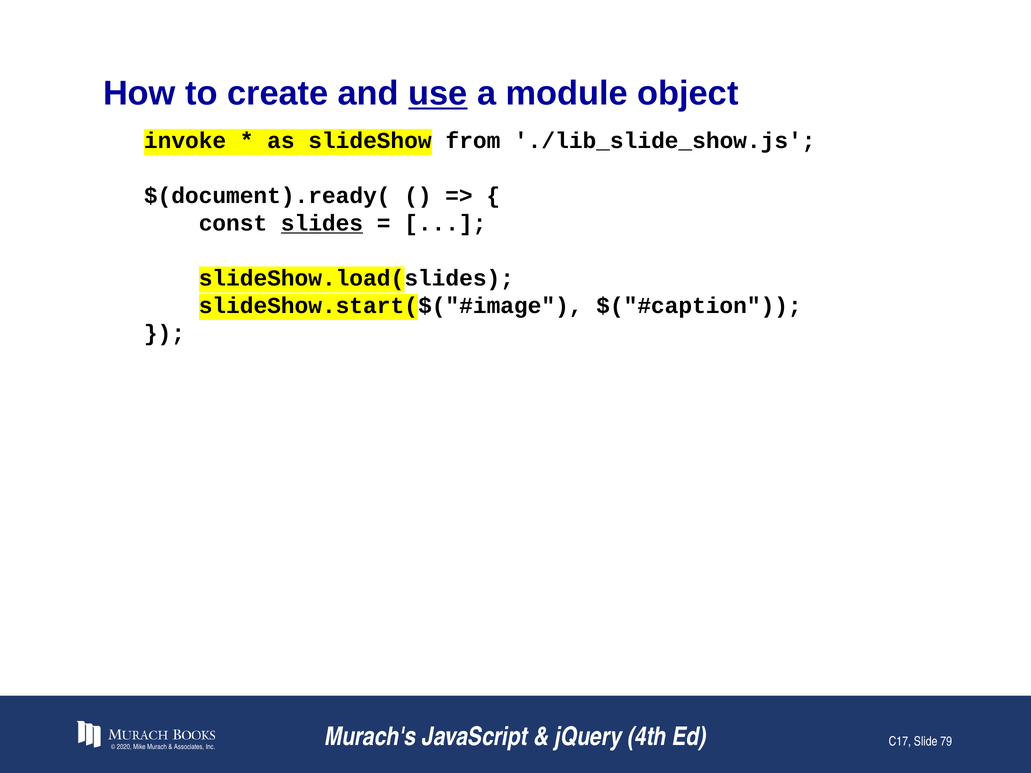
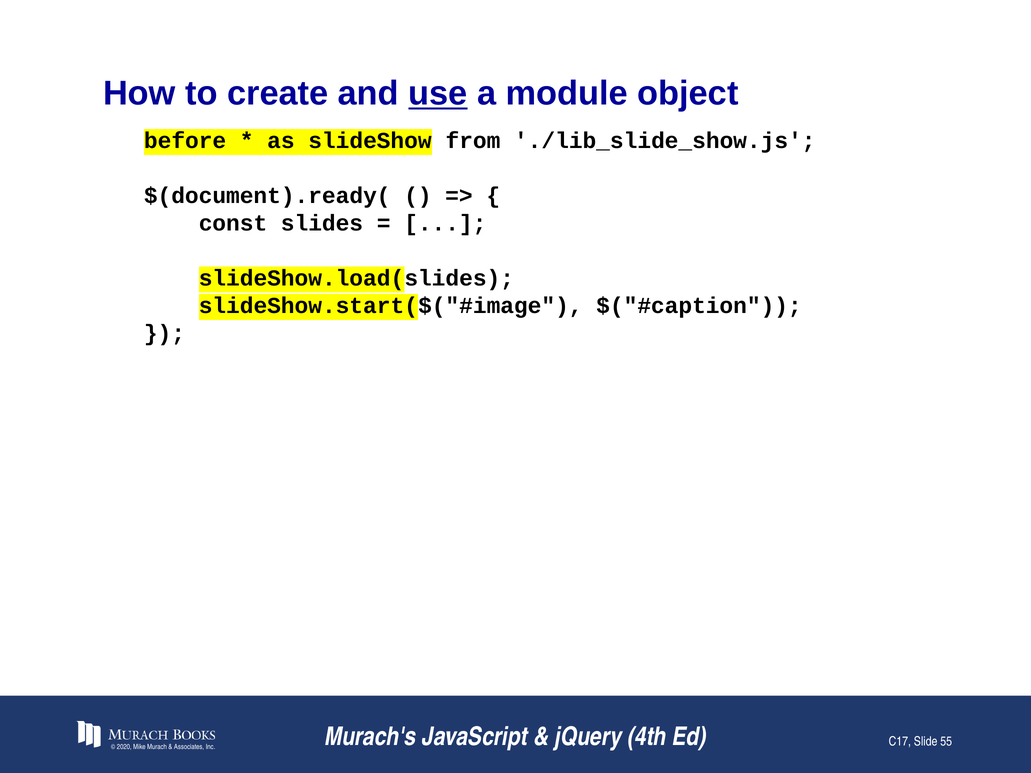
invoke: invoke -> before (185, 141)
slides underline: present -> none (322, 223)
79: 79 -> 55 (946, 742)
